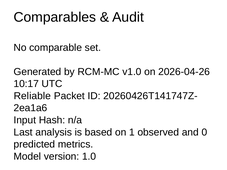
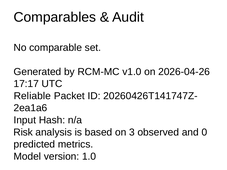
10:17: 10:17 -> 17:17 (26, 84)
Last: Last -> Risk (23, 132)
1: 1 -> 3 (132, 132)
